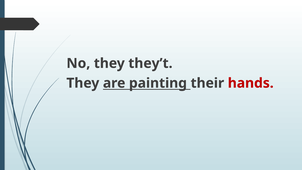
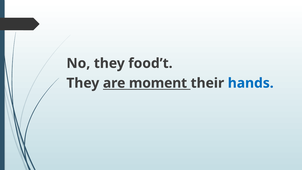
they’t: they’t -> food’t (150, 63)
painting: painting -> moment (158, 83)
hands colour: red -> blue (251, 83)
